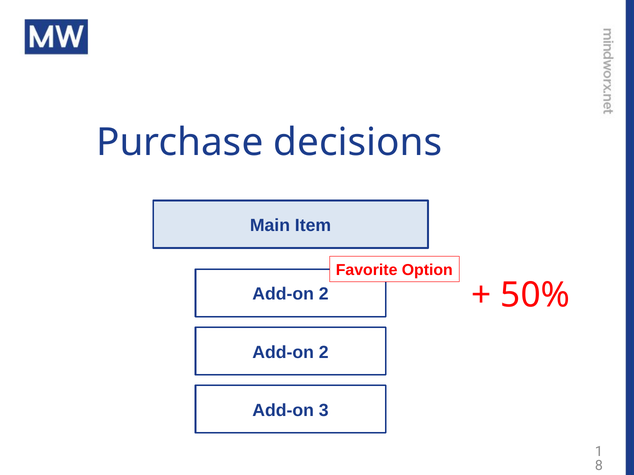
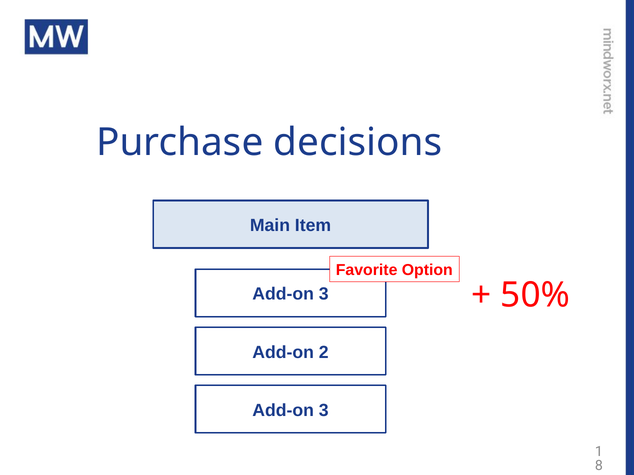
2: 2 -> 3 (324, 294)
